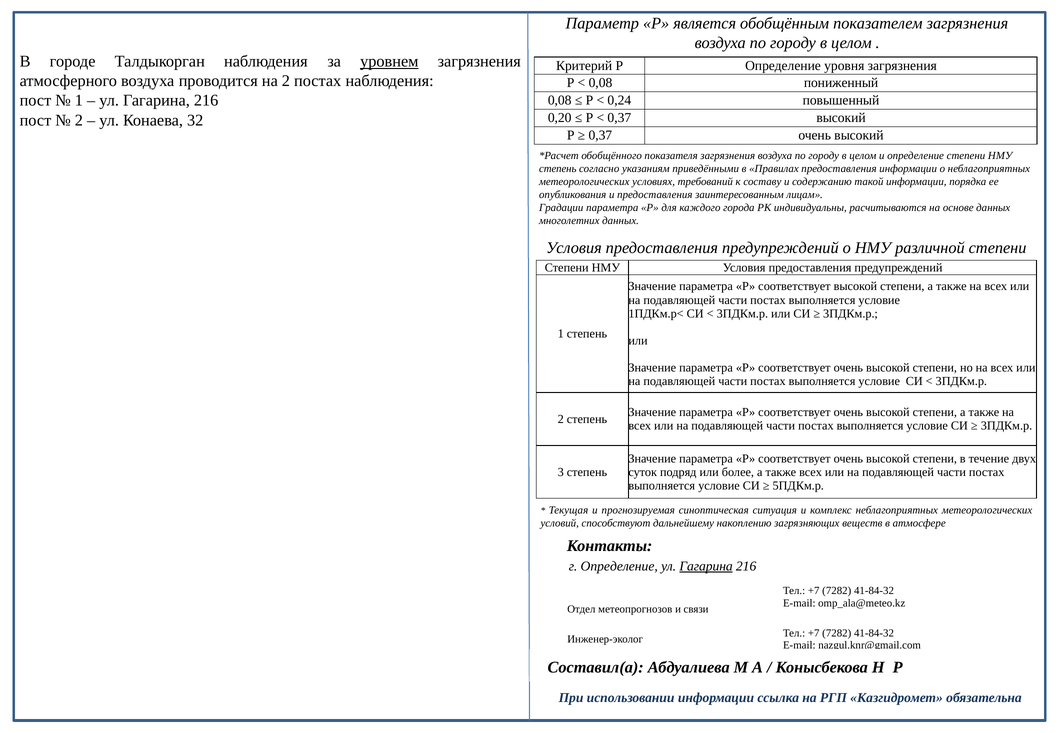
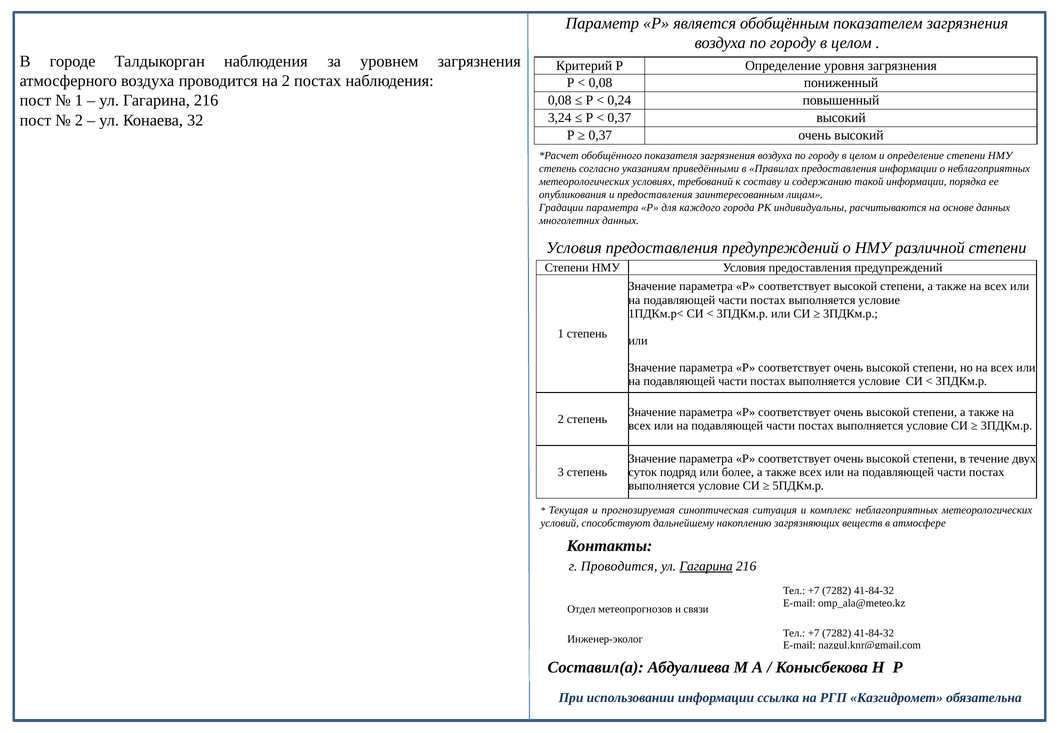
уровнем underline: present -> none (389, 62)
0,20: 0,20 -> 3,24 (560, 118)
г Определение: Определение -> Проводится (619, 566)
